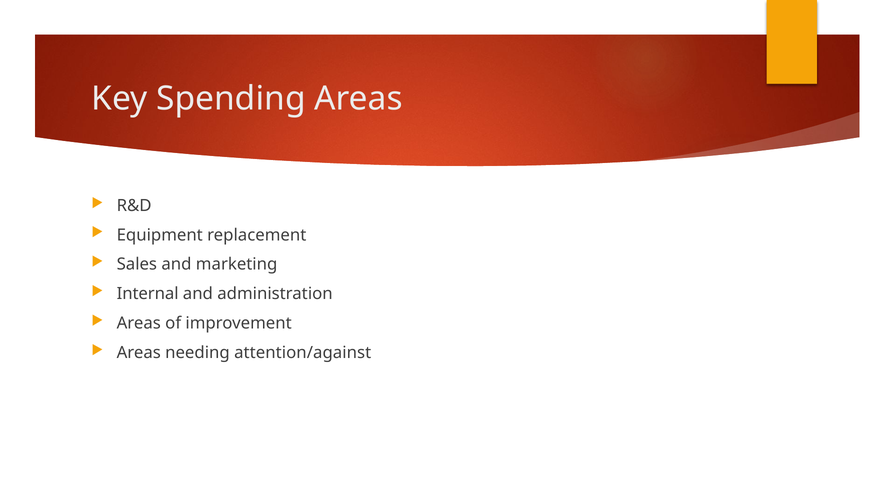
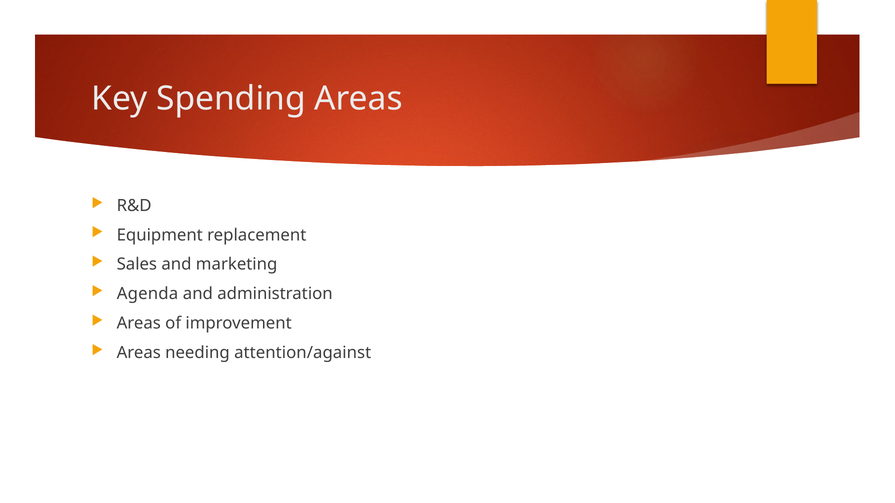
Internal: Internal -> Agenda (147, 294)
